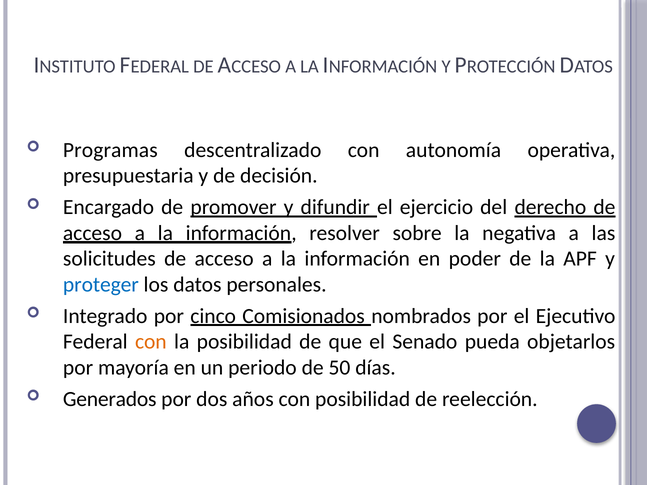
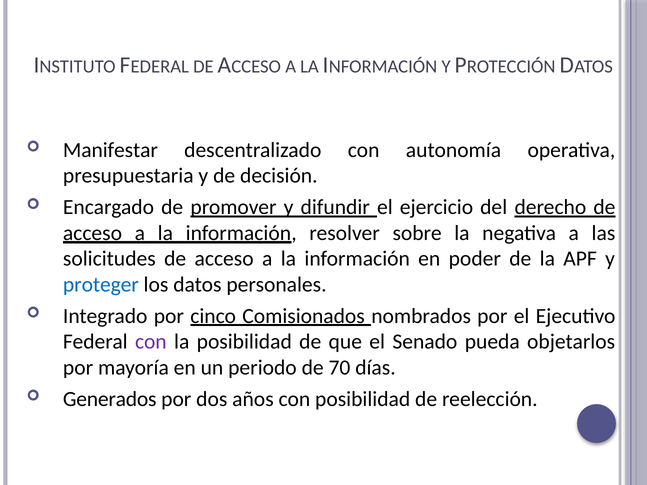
Programas: Programas -> Manifestar (110, 150)
con colour: orange -> purple (151, 342)
50: 50 -> 70 (339, 368)
